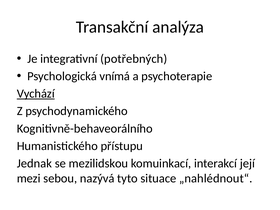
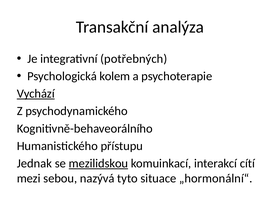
vnímá: vnímá -> kolem (115, 76)
mezilidskou underline: none -> present (98, 163)
její: její -> cítí (247, 163)
„nahlédnout“: „nahlédnout“ -> „hormonální“ (216, 178)
